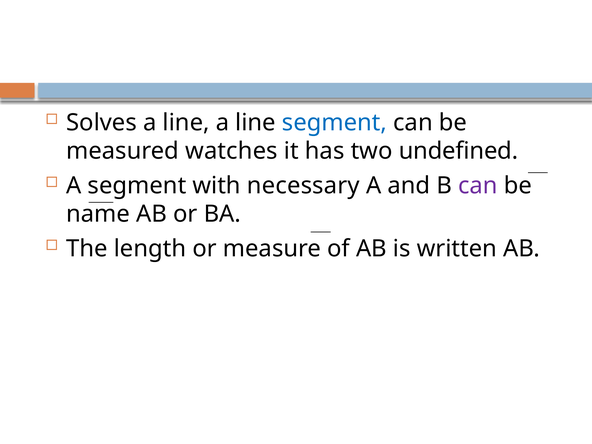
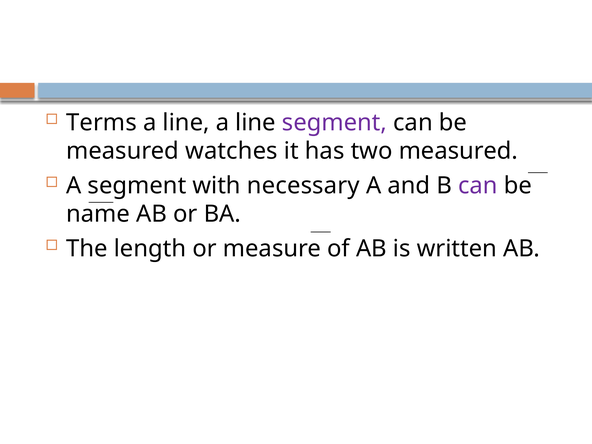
Solves: Solves -> Terms (101, 122)
segment colour: blue -> purple (334, 122)
two undefined: undefined -> measured (458, 151)
